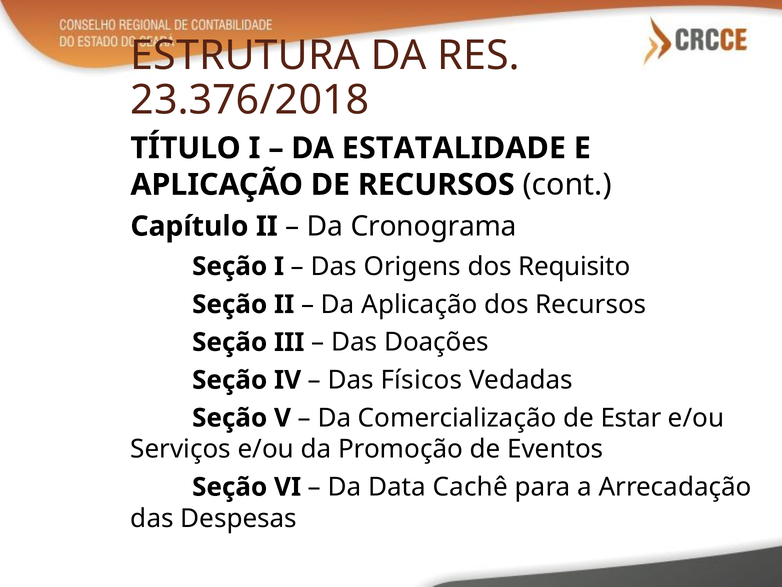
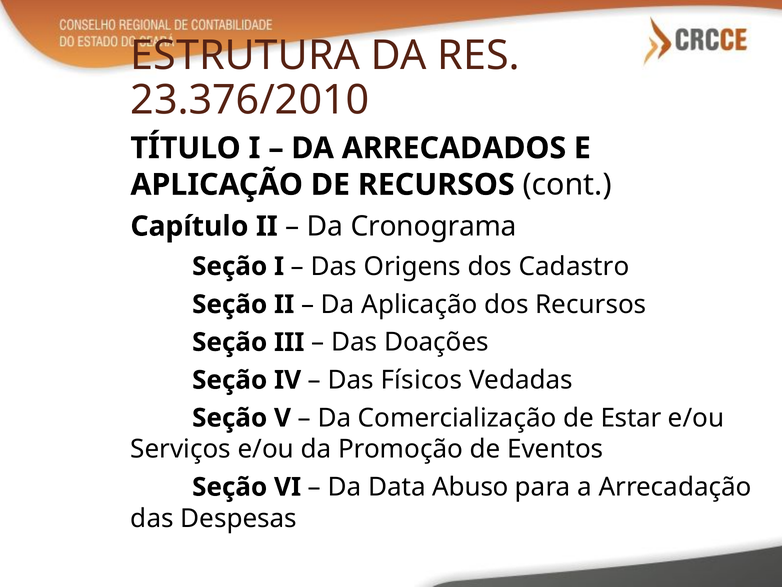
23.376/2018: 23.376/2018 -> 23.376/2010 (250, 100)
ESTATALIDADE: ESTATALIDADE -> ARRECADADOS (454, 148)
Requisito: Requisito -> Cadastro (574, 266)
Cachê: Cachê -> Abuso (471, 487)
